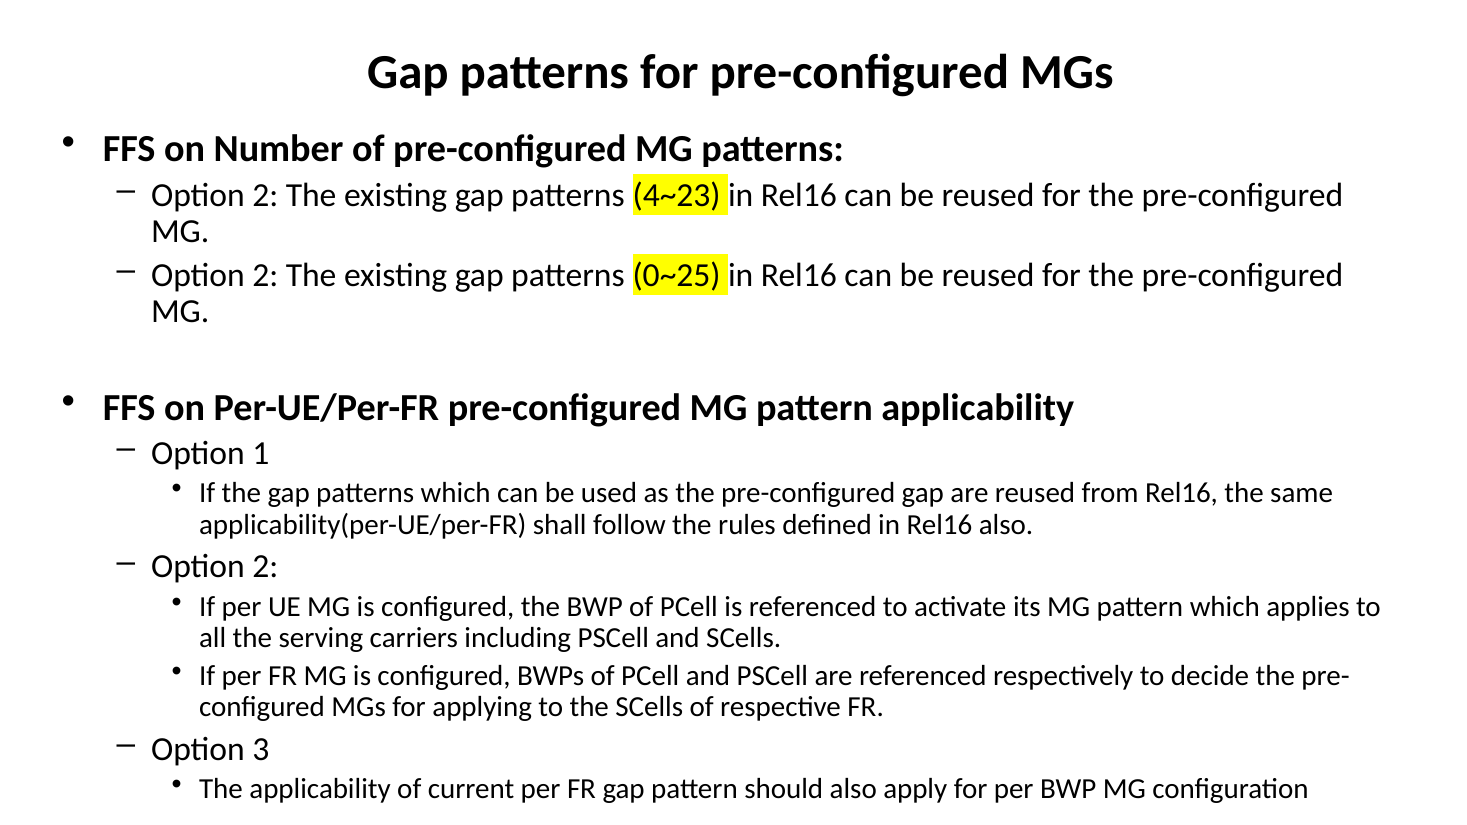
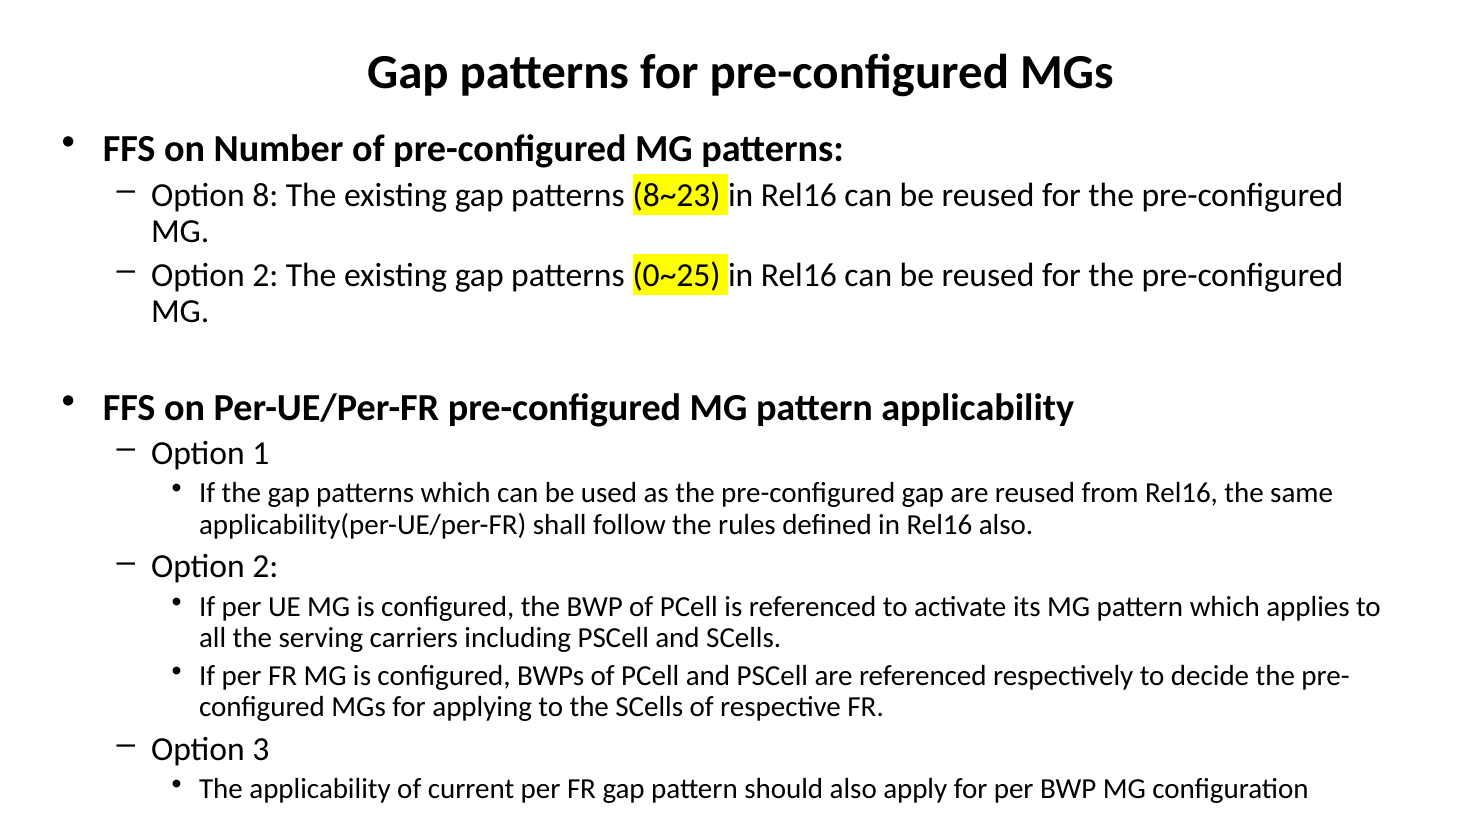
2: 2 -> 8 (265, 195)
4~23: 4~23 -> 8~23 (677, 195)
